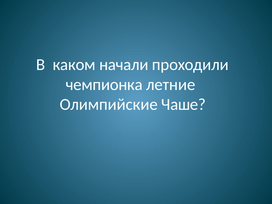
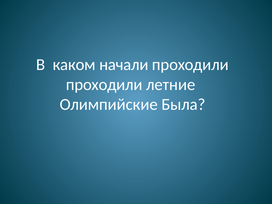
чемпионка: чемпионка -> проходили (104, 85)
Чаше: Чаше -> Была (183, 104)
